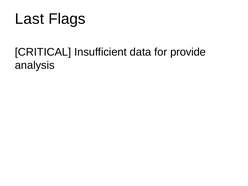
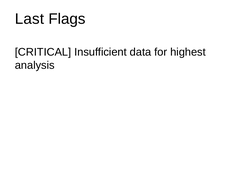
provide: provide -> highest (188, 52)
